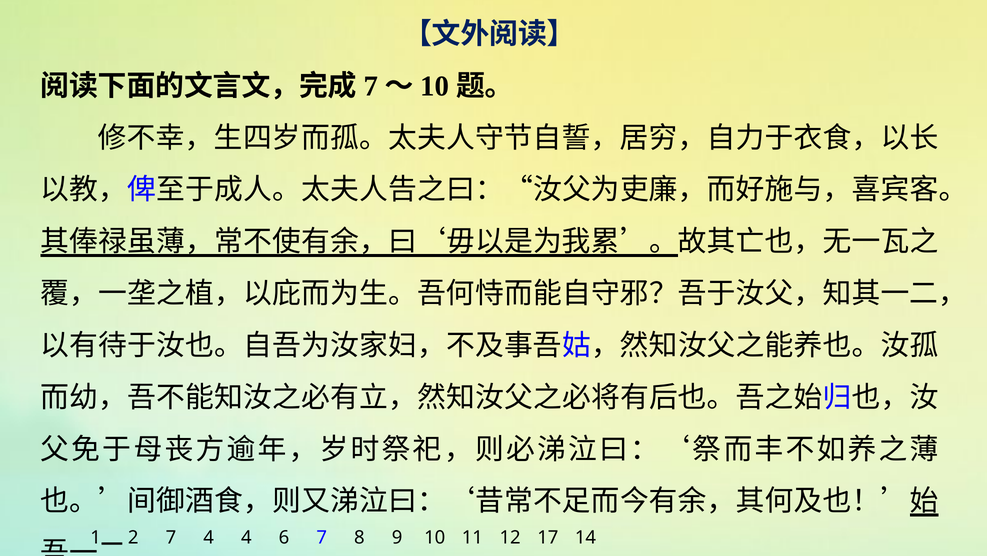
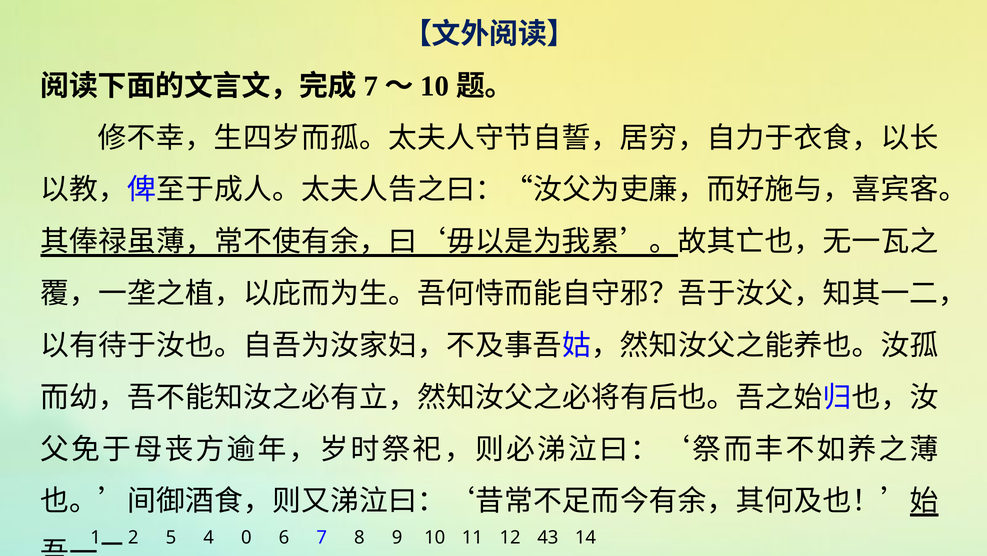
2 7: 7 -> 5 (171, 537)
4 4: 4 -> 0 (246, 537)
17: 17 -> 43 (548, 537)
